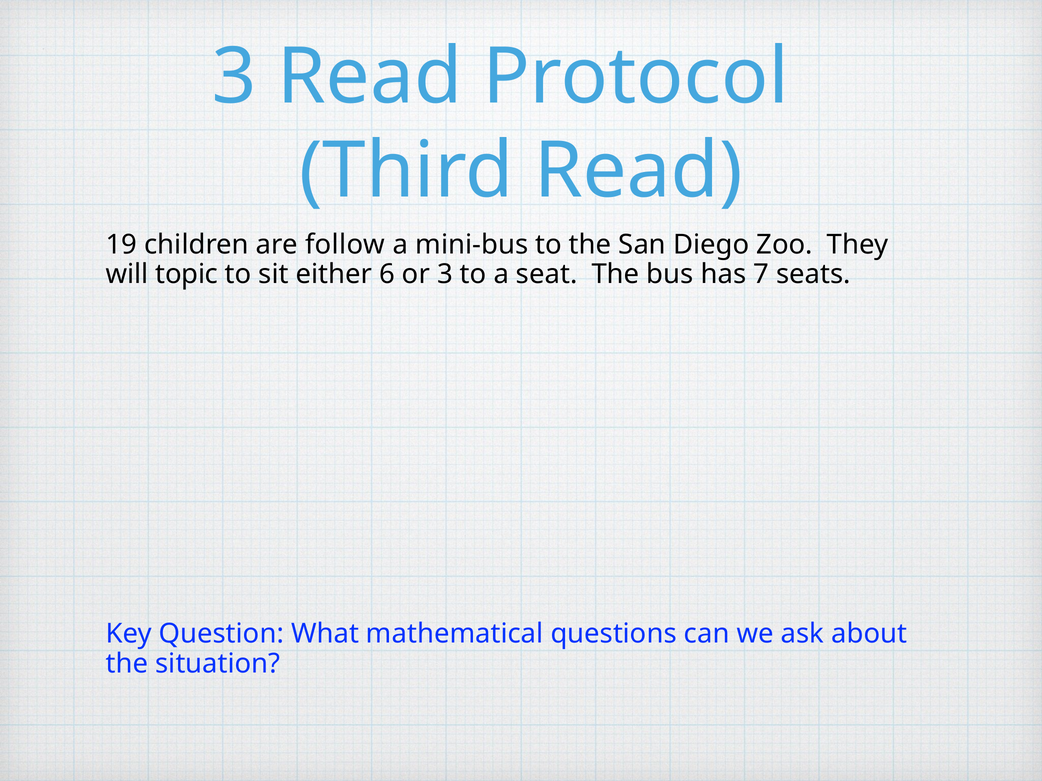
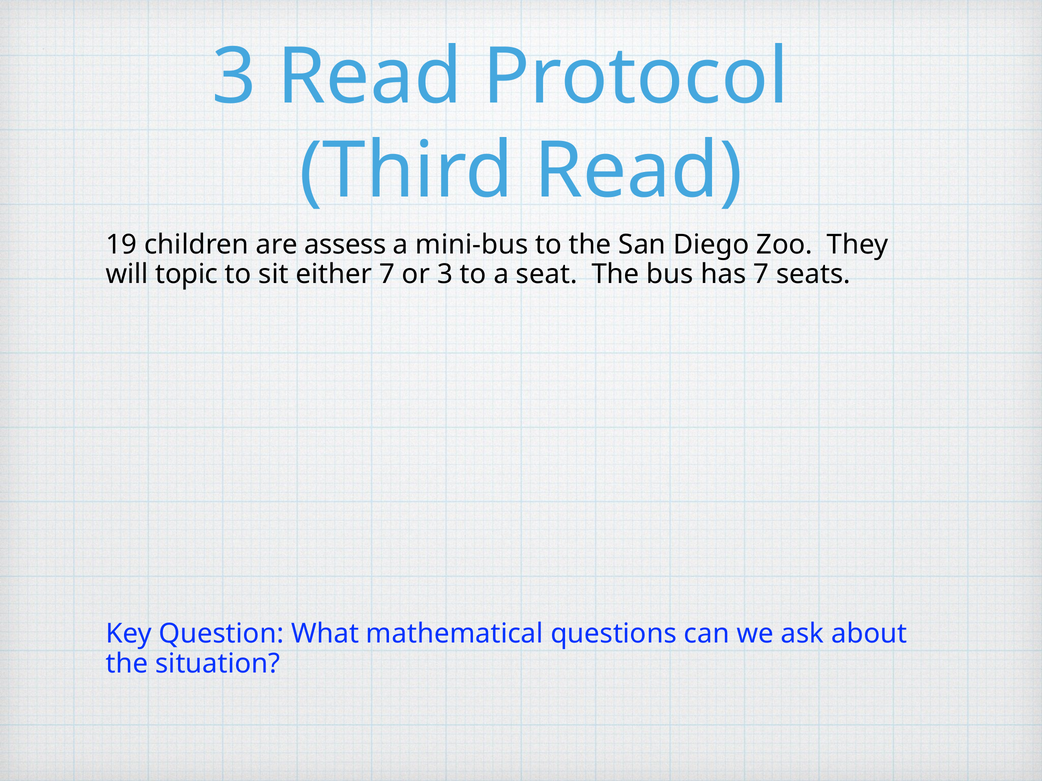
follow: follow -> assess (345, 245)
either 6: 6 -> 7 (387, 275)
